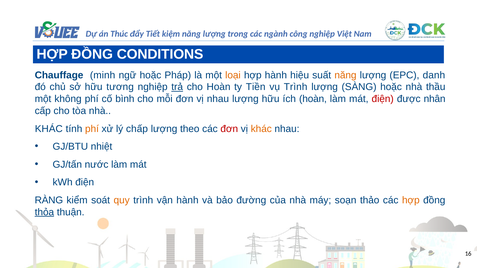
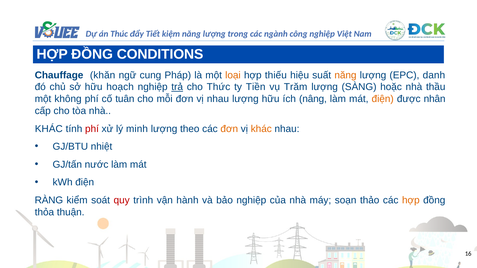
minh: minh -> khăn (103, 75)
ngữ hoặc: hoặc -> cung (150, 75)
hợp hành: hành -> thiếu (276, 75)
tương: tương -> hoạch (120, 87)
cho Hoàn: Hoàn -> Thức (219, 87)
vụ Trình: Trình -> Trăm (296, 87)
bình: bình -> tuân (125, 99)
ích hoàn: hoàn -> nâng (313, 99)
điện colour: red -> orange (383, 99)
phí colour: orange -> red (92, 129)
chấp: chấp -> minh (137, 129)
đơn colour: red -> orange (229, 129)
quy colour: orange -> red (122, 200)
bảo đường: đường -> nghiệp (251, 200)
thỏa underline: present -> none (44, 212)
